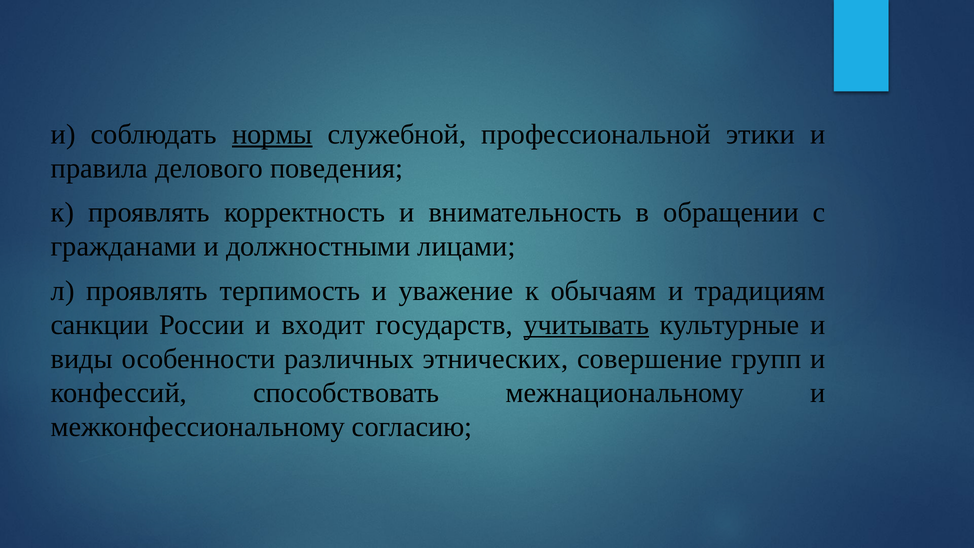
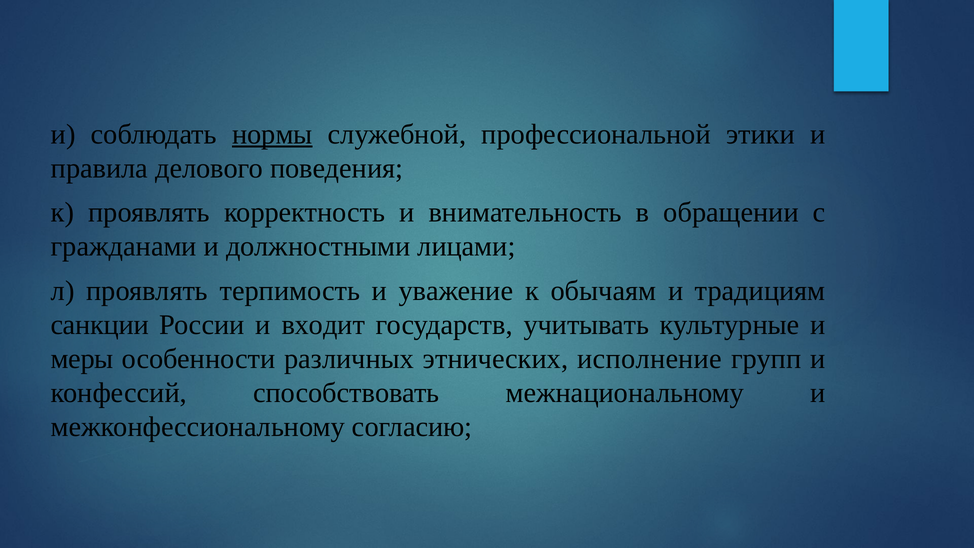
учитывать underline: present -> none (586, 325)
виды: виды -> меры (82, 359)
совершение: совершение -> исполнение (650, 359)
